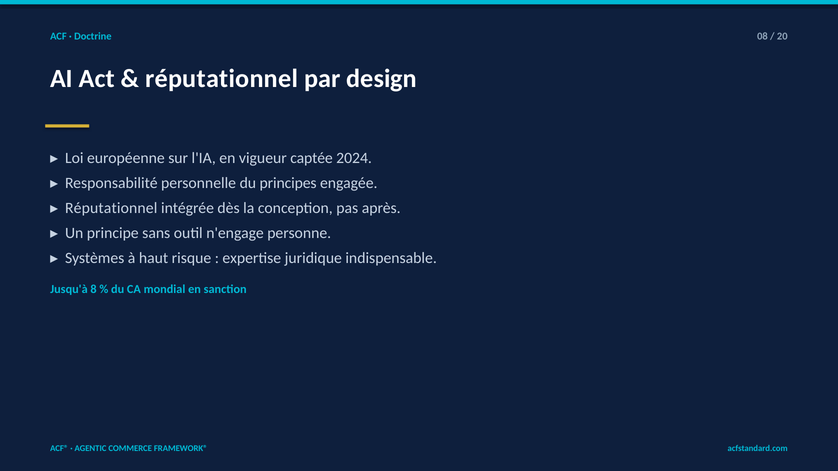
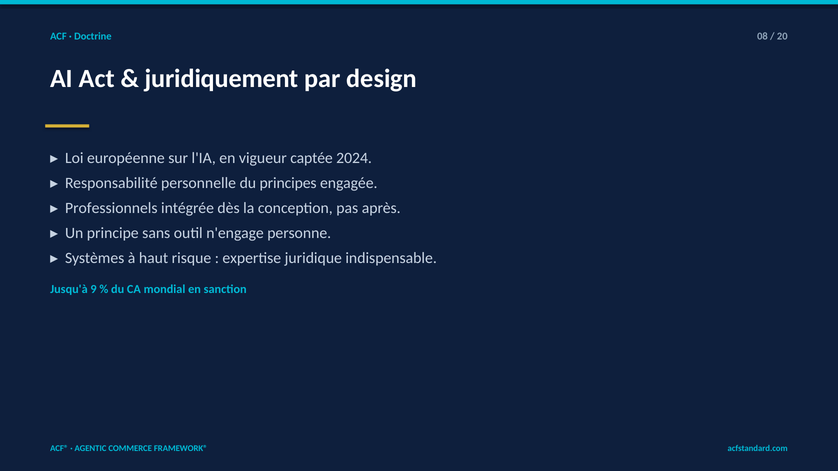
réputationnel: réputationnel -> juridiquement (222, 78)
Réputationnel: Réputationnel -> Professionnels (111, 208)
8: 8 -> 9 (94, 289)
